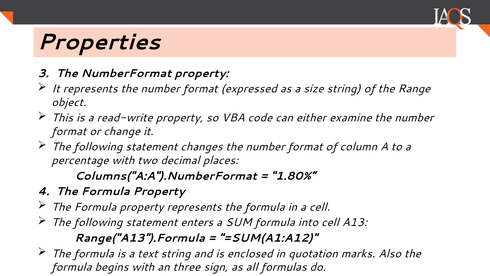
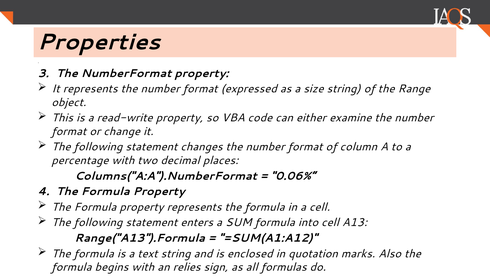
1.80%“: 1.80%“ -> 0.06%“ (293, 176)
three: three -> relies (187, 267)
